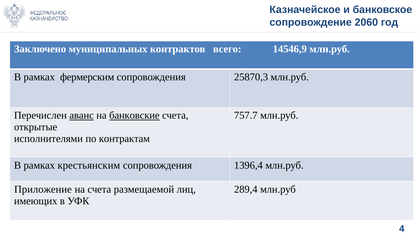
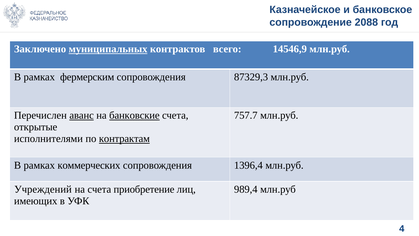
2060: 2060 -> 2088 (366, 22)
муниципальных underline: none -> present (108, 49)
25870,3: 25870,3 -> 87329,3 (251, 77)
контрактам underline: none -> present (124, 139)
крестьянским: крестьянским -> коммерческих (89, 165)
Приложение: Приложение -> Учреждений (43, 189)
размещаемой: размещаемой -> приобретение (144, 189)
289,4: 289,4 -> 989,4 (246, 189)
